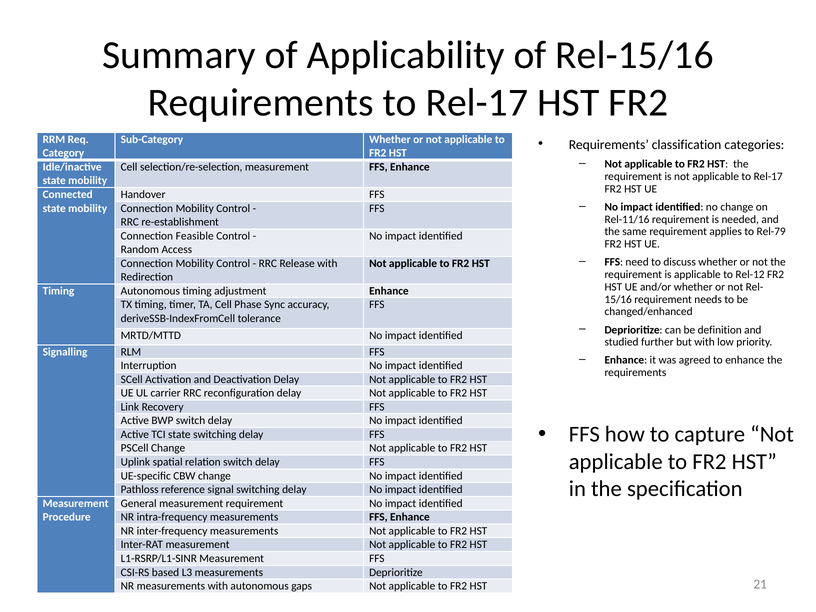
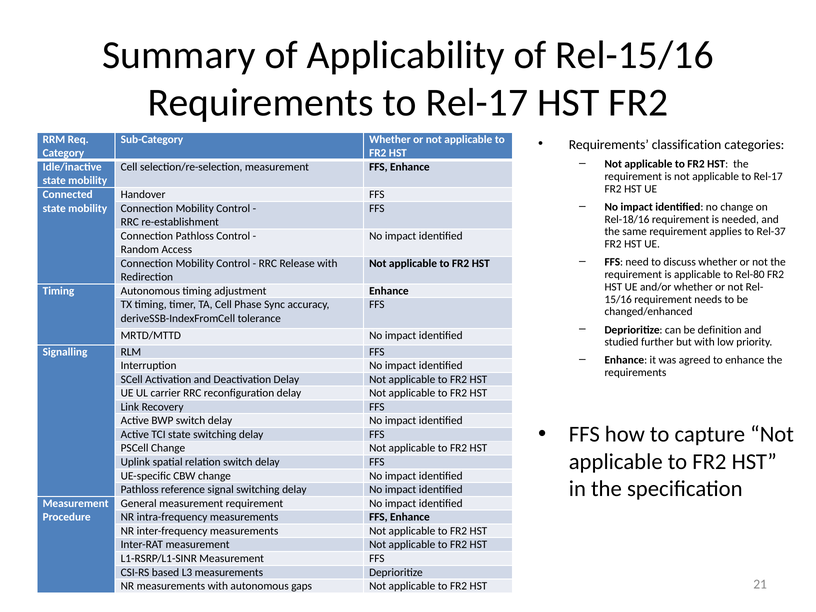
Rel-11/16: Rel-11/16 -> Rel-18/16 (627, 219)
Rel-79: Rel-79 -> Rel-37 (771, 232)
Connection Feasible: Feasible -> Pathloss (195, 236)
Rel-12: Rel-12 -> Rel-80 (750, 275)
